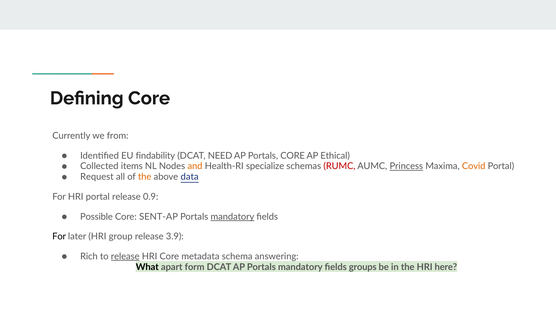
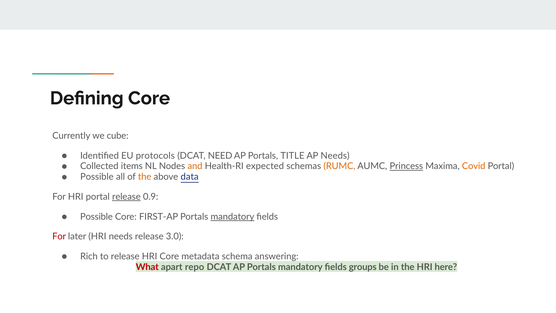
from: from -> cube (118, 136)
findability: findability -> protocols (155, 156)
Portals CORE: CORE -> TITLE (292, 156)
AP Ethical: Ethical -> Needs (335, 156)
specialize: specialize -> expected (265, 166)
RUMC colour: red -> orange (339, 166)
Request: Request -> Possible (97, 177)
release underline: none -> present (126, 197)
SENT-AP: SENT-AP -> FIRST-AP (159, 216)
For colour: black -> red (59, 236)
HRI group: group -> needs (121, 236)
3.9: 3.9 -> 3.0 (175, 236)
release underline: present -> none (125, 256)
What colour: black -> red (147, 267)
form: form -> repo (195, 267)
